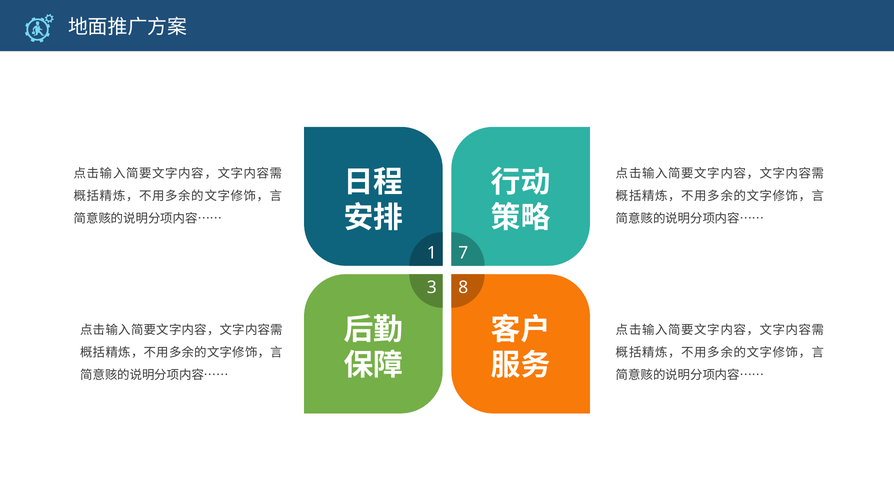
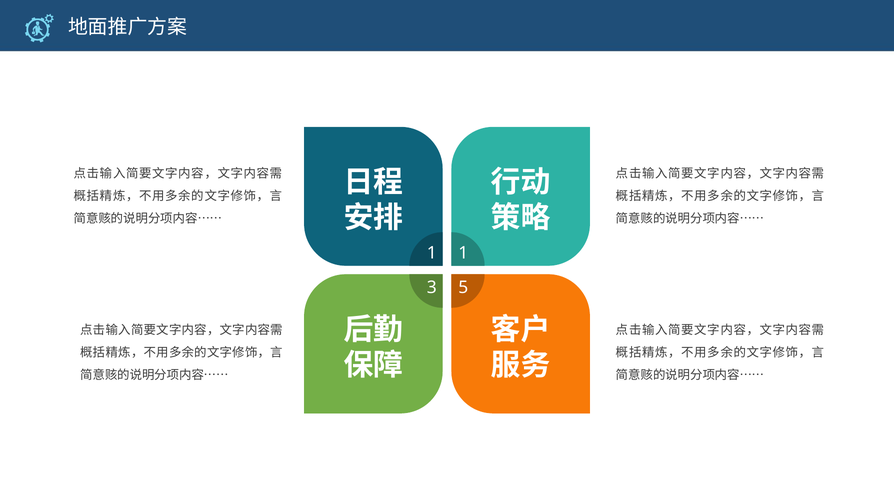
1 7: 7 -> 1 (463, 253)
8: 8 -> 5 (463, 288)
